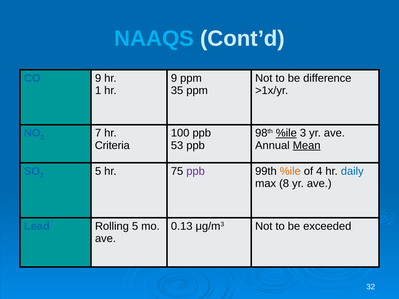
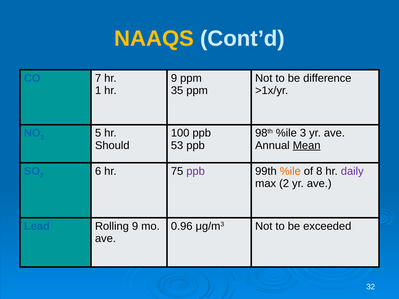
NAAQS colour: light blue -> yellow (154, 39)
CO 9: 9 -> 7 (98, 78)
7: 7 -> 5 (98, 133)
%ile underline: present -> none (286, 133)
Criteria: Criteria -> Should (112, 146)
5: 5 -> 6 (98, 171)
4: 4 -> 8 (319, 171)
daily colour: blue -> purple (352, 171)
max 8: 8 -> 2 (284, 184)
Rolling 5: 5 -> 9 (135, 226)
0.13: 0.13 -> 0.96 (182, 226)
